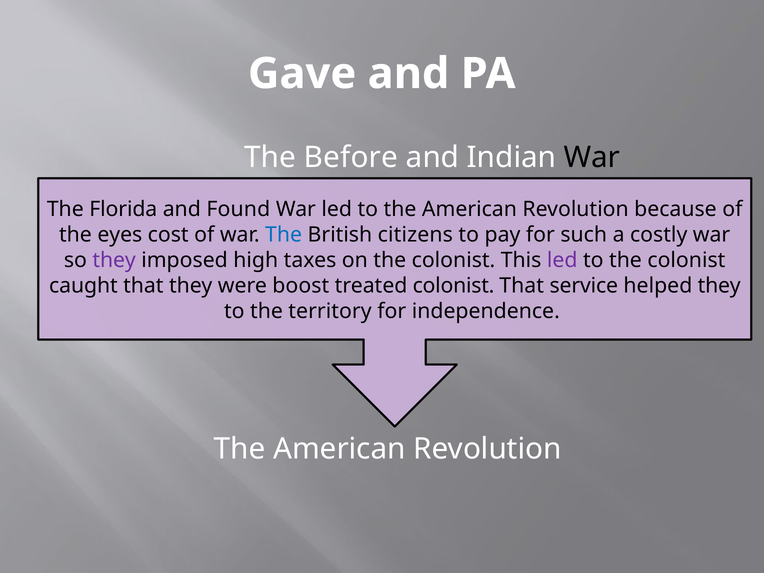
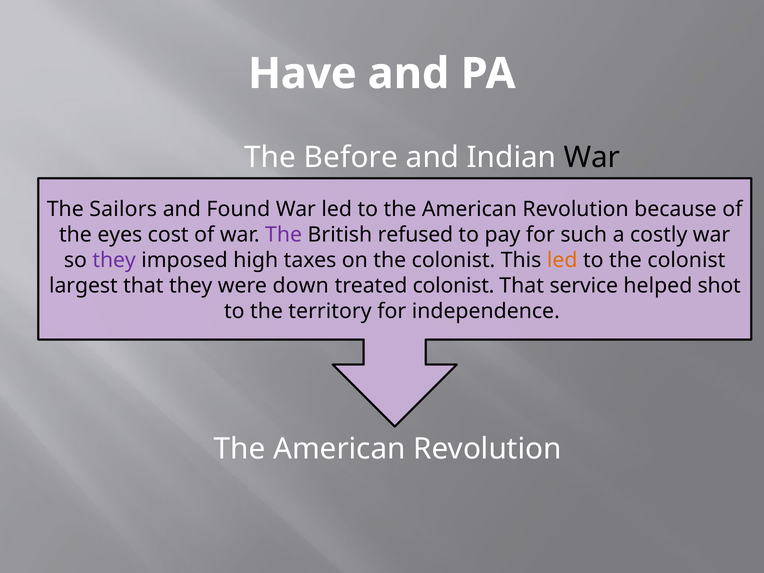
Gave: Gave -> Have (302, 74)
Florida: Florida -> Sailors (123, 209)
The colour: blue -> purple (284, 235)
citizens: citizens -> refused (415, 235)
led colour: purple -> orange (562, 260)
caught: caught -> largest (83, 286)
boost: boost -> down (301, 286)
helped they: they -> shot (719, 286)
